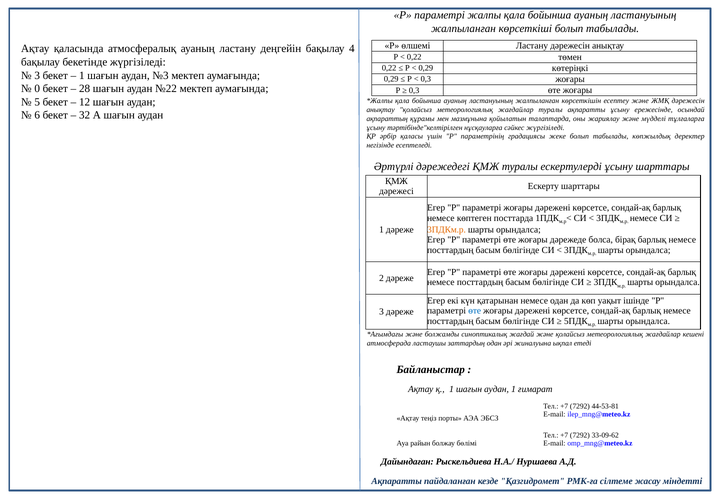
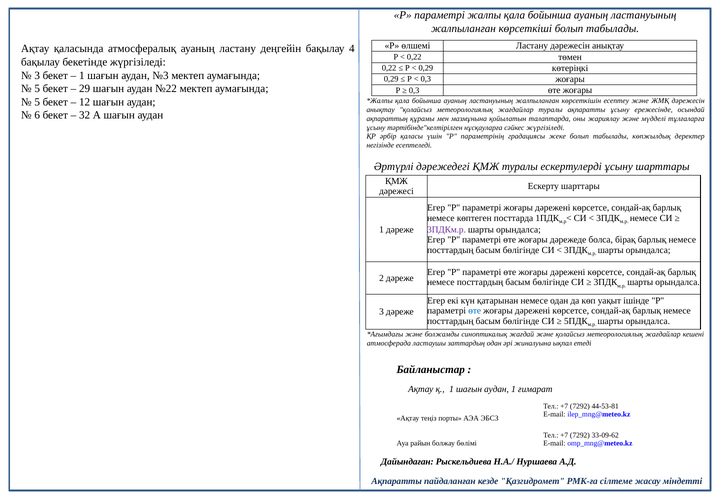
0: 0 -> 5 (37, 89)
28: 28 -> 29 (85, 89)
3ПДКм.р colour: orange -> purple (447, 229)
